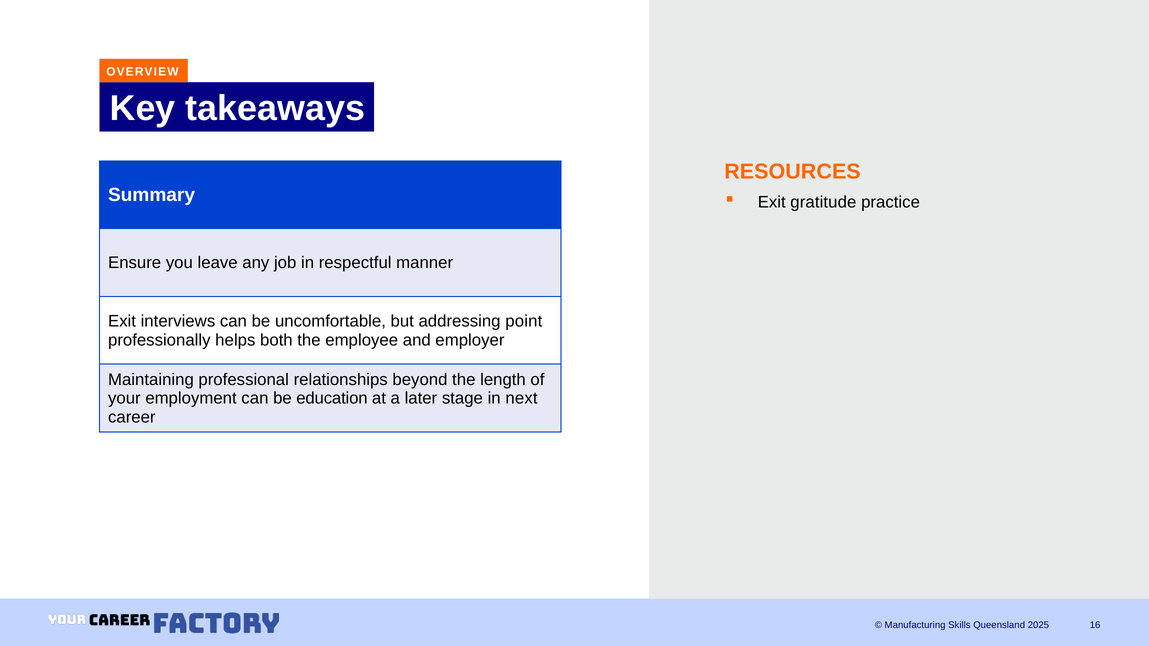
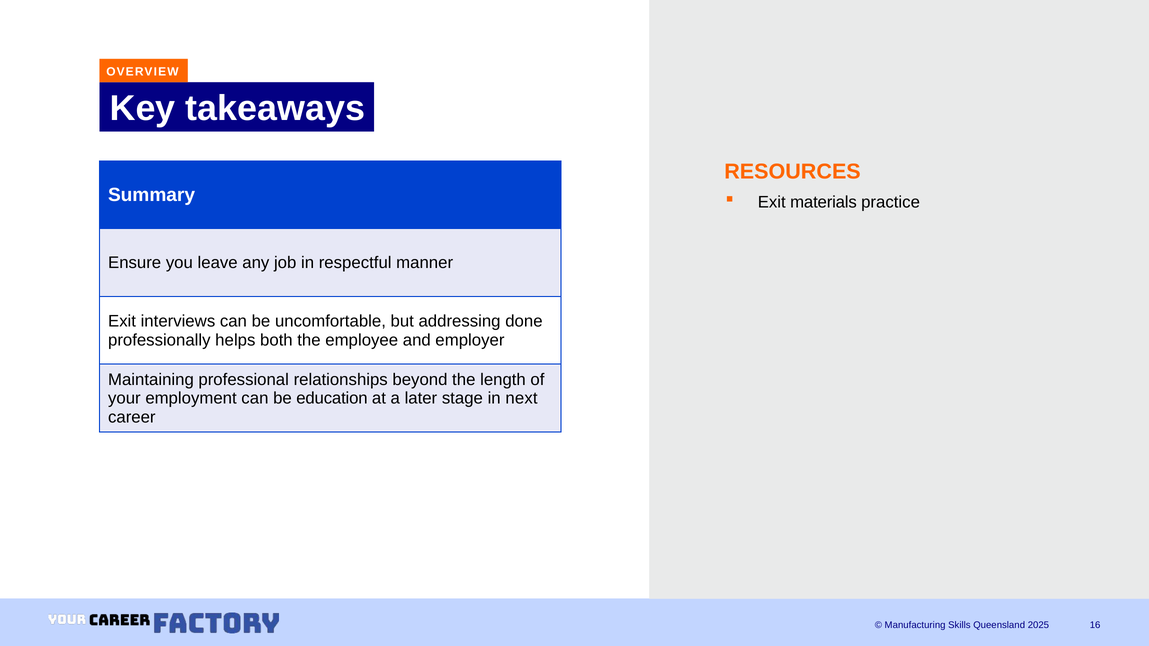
gratitude: gratitude -> materials (823, 202)
point: point -> done (524, 321)
